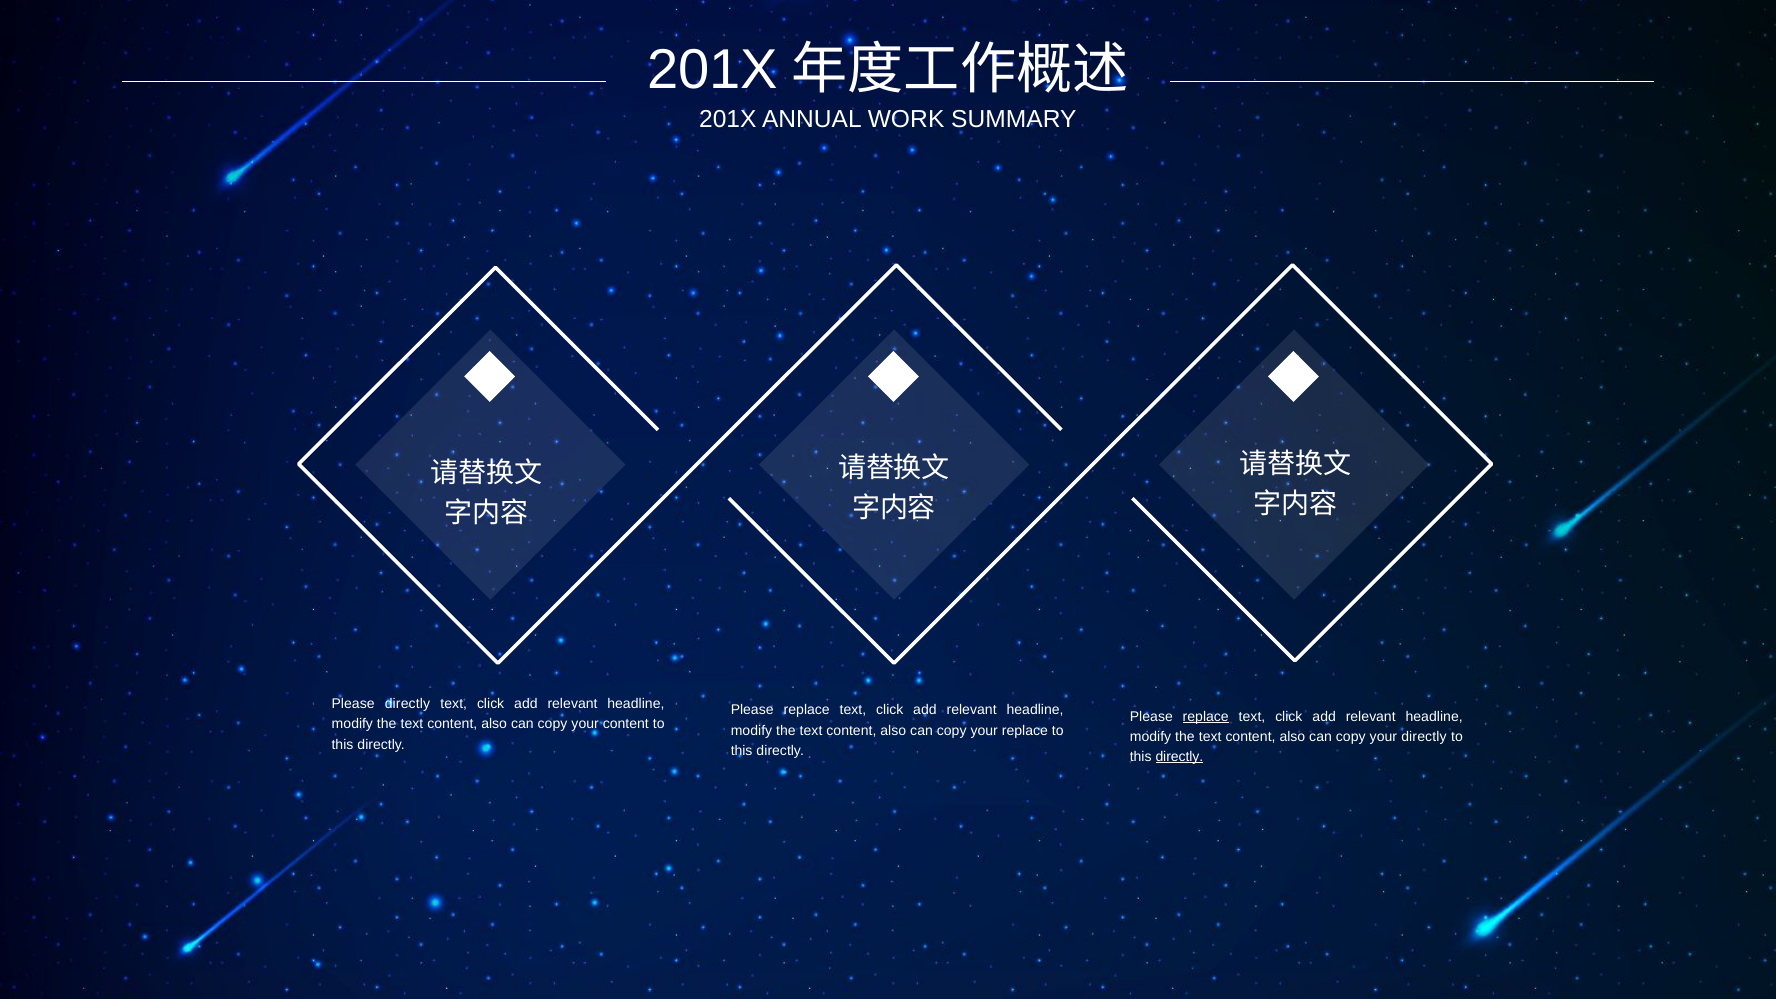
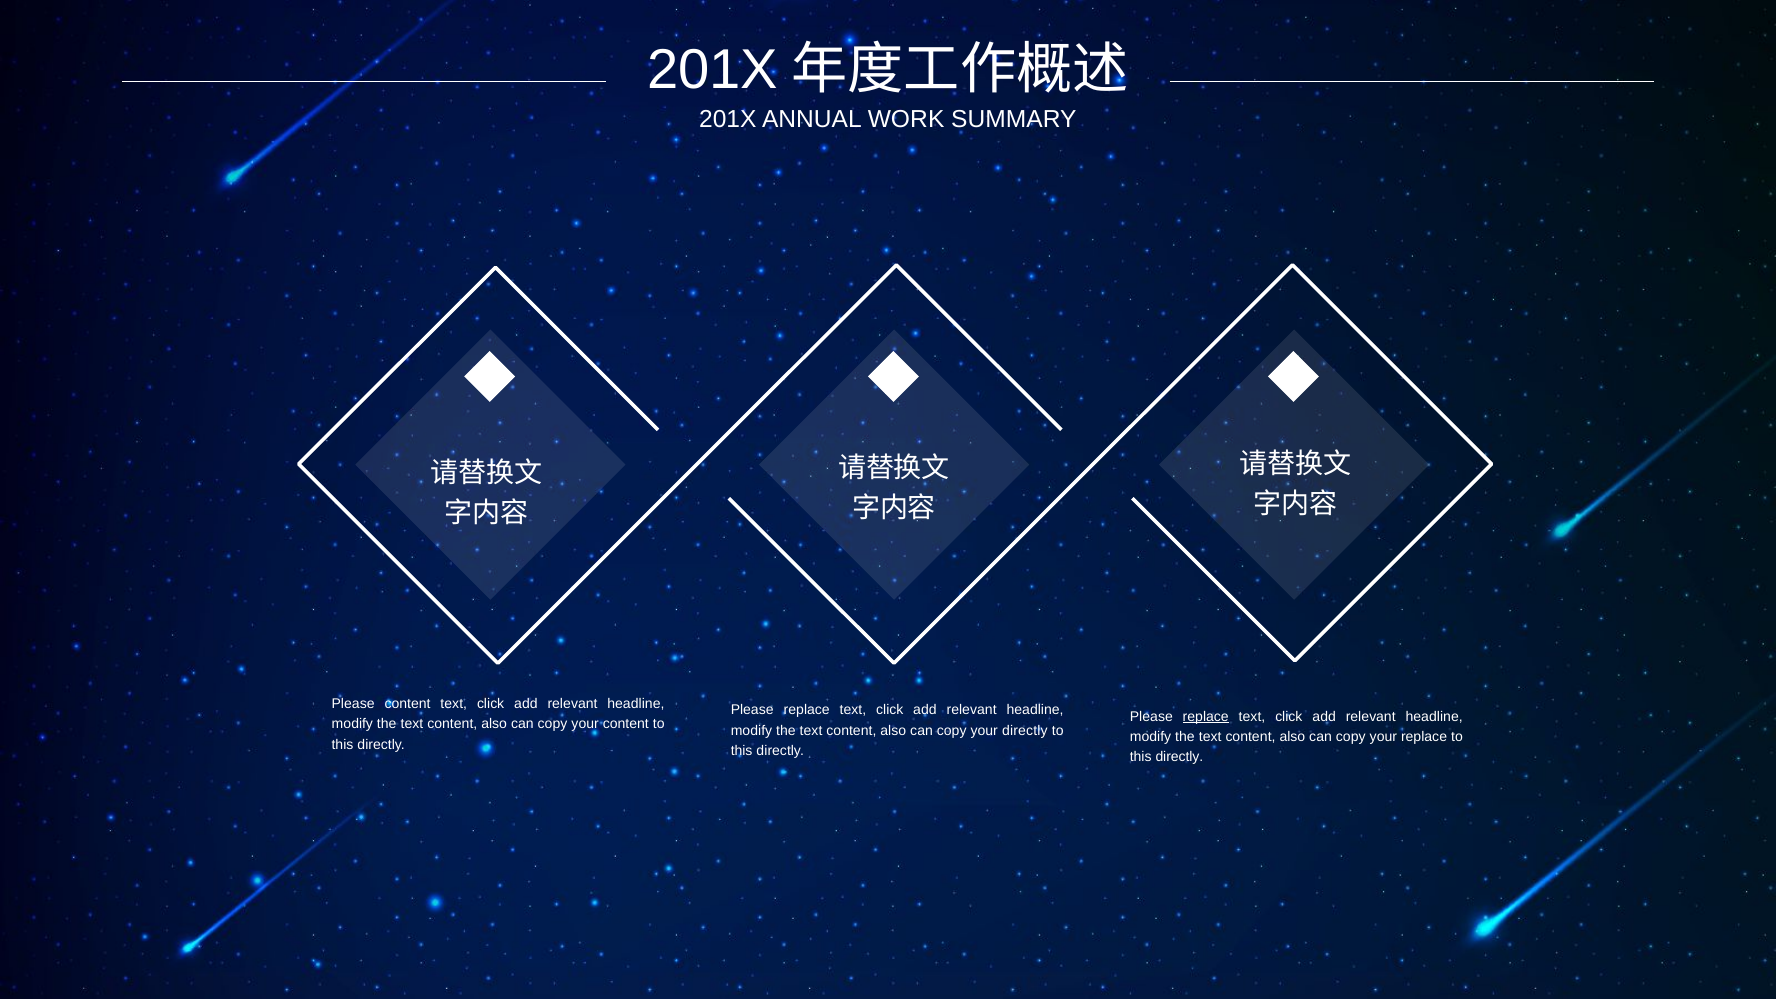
Please directly: directly -> content (408, 704)
your replace: replace -> directly (1025, 730)
your directly: directly -> replace (1424, 737)
directly underline: present -> none (1179, 757)
